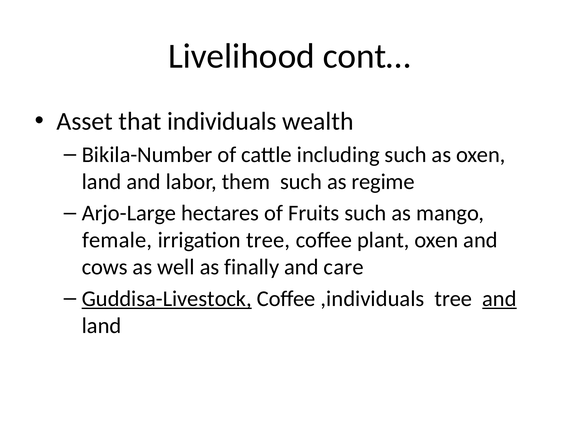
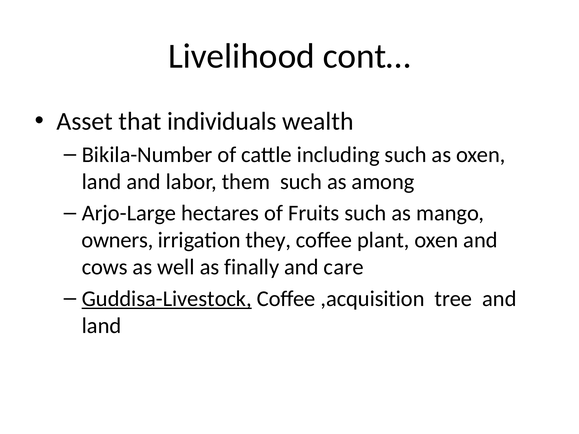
regime: regime -> among (383, 182)
female: female -> owners (117, 240)
irrigation tree: tree -> they (268, 240)
,individuals: ,individuals -> ,acquisition (373, 299)
and underline: present -> none (499, 299)
